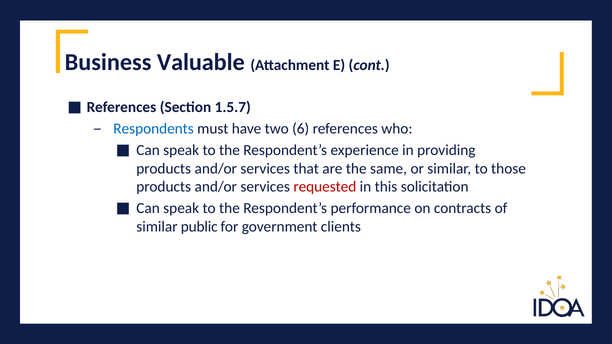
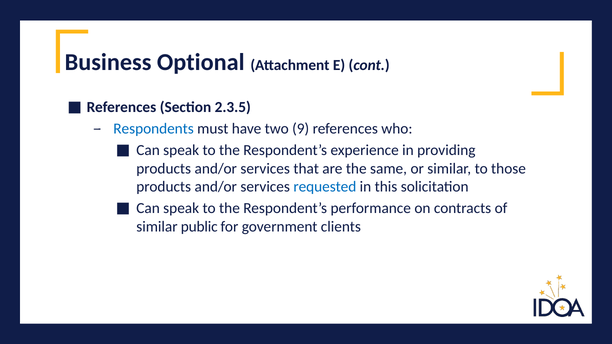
Valuable: Valuable -> Optional (201, 62)
1.5.7: 1.5.7 -> 2.3.5 (233, 107)
6: 6 -> 9 (301, 129)
requested colour: red -> blue (325, 187)
